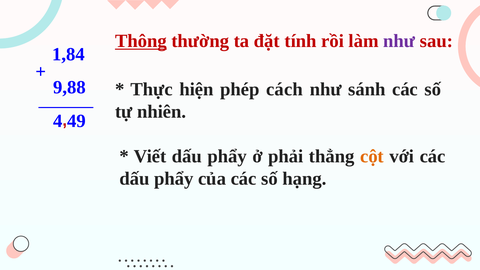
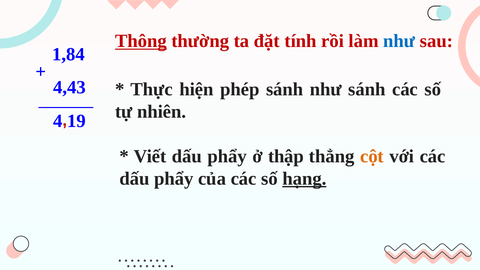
như colour: purple -> blue (399, 41)
9,88: 9,88 -> 4,43 (70, 87)
phép cách: cách -> sánh (285, 89)
49: 49 -> 19 (76, 121)
phải: phải -> thập (286, 156)
hạng underline: none -> present (304, 179)
